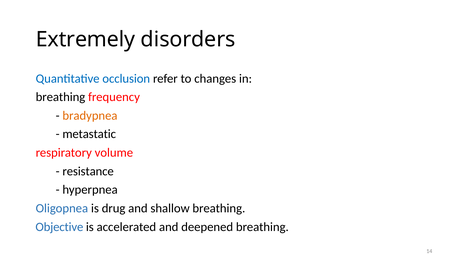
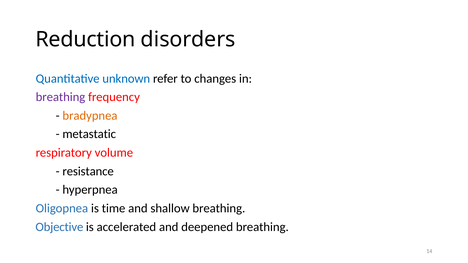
Extremely: Extremely -> Reduction (85, 39)
occlusion: occlusion -> unknown (126, 79)
breathing colour: black -> purple (60, 97)
drug: drug -> time (114, 209)
